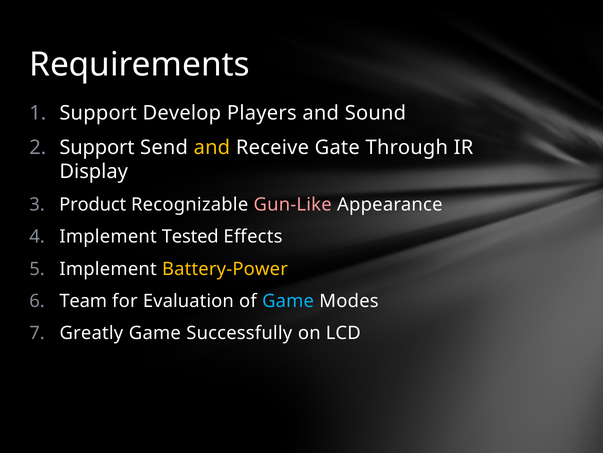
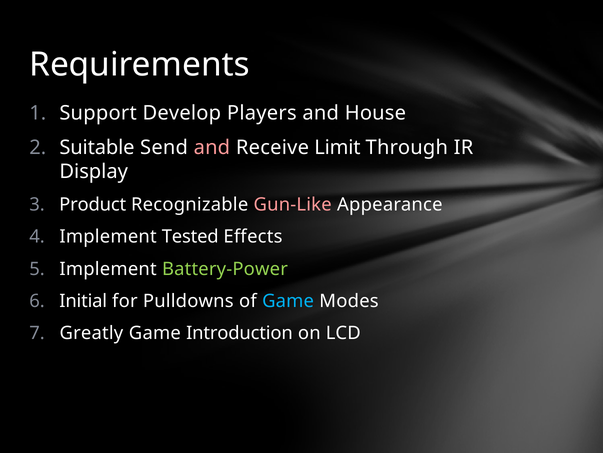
Sound: Sound -> House (375, 113)
Support: Support -> Suitable (97, 147)
and colour: yellow -> pink (212, 147)
Gate: Gate -> Limit (337, 147)
Battery-Power colour: yellow -> light green (225, 268)
Team: Team -> Initial (83, 301)
Evaluation: Evaluation -> Pulldowns (188, 301)
Successfully: Successfully -> Introduction (239, 333)
